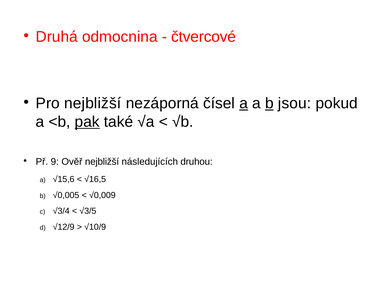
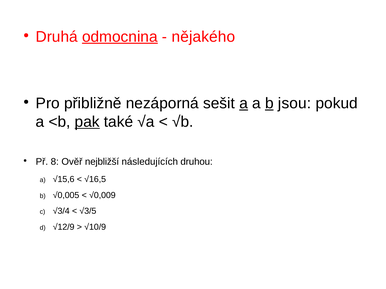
odmocnina underline: none -> present (120, 37)
čtvercové: čtvercové -> nějakého (203, 37)
Pro nejbližší: nejbližší -> přibližně (93, 103)
čísel: čísel -> sešit (219, 103)
9: 9 -> 8 (55, 162)
